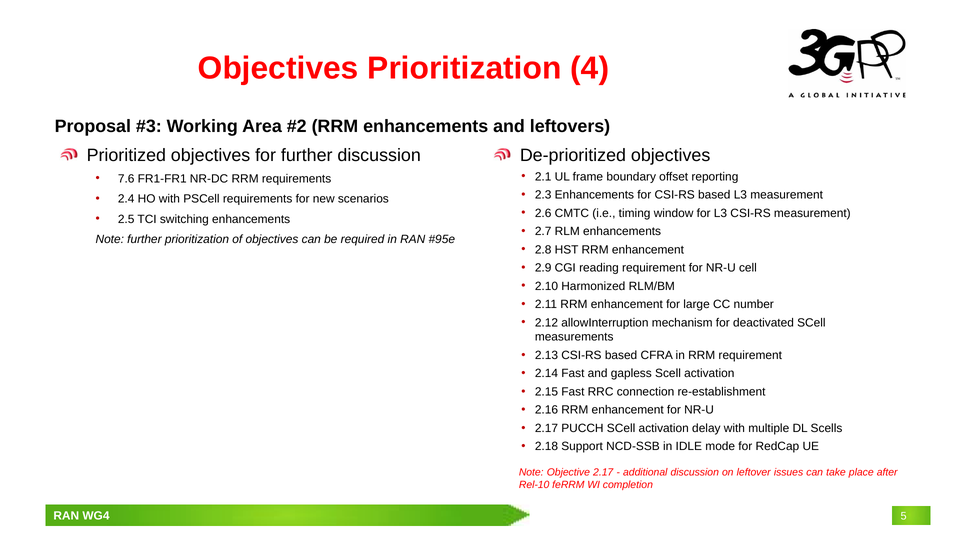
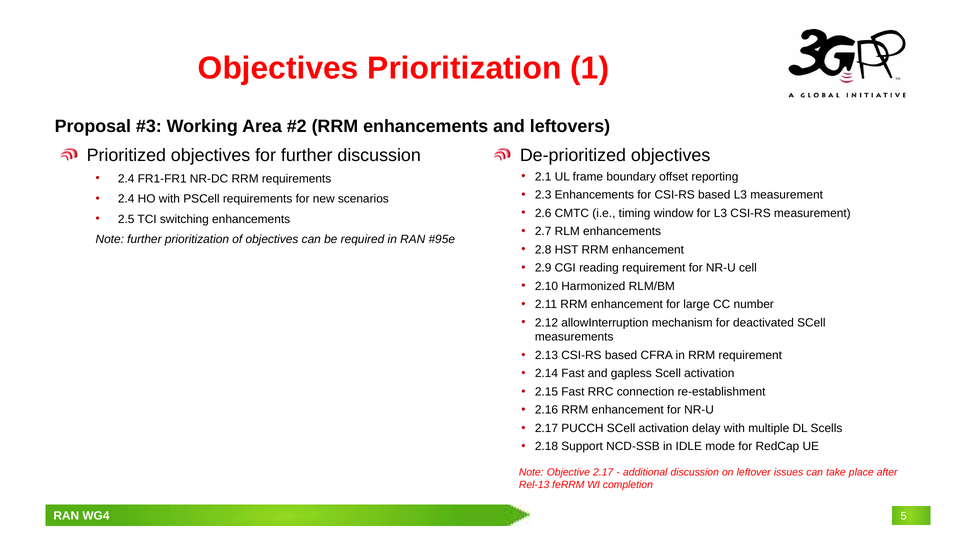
4: 4 -> 1 (590, 68)
7.6: 7.6 -> 2.4 (126, 179)
Rel-10: Rel-10 -> Rel-13 (534, 485)
